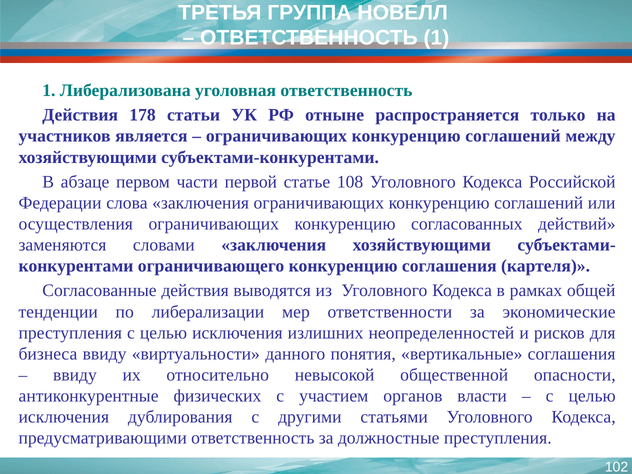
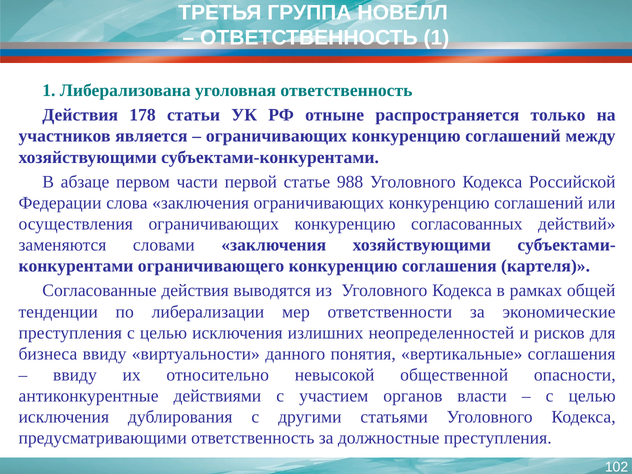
108: 108 -> 988 (350, 182)
физических: физических -> действиями (217, 396)
